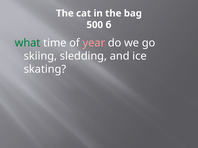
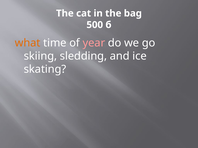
what colour: green -> orange (28, 43)
